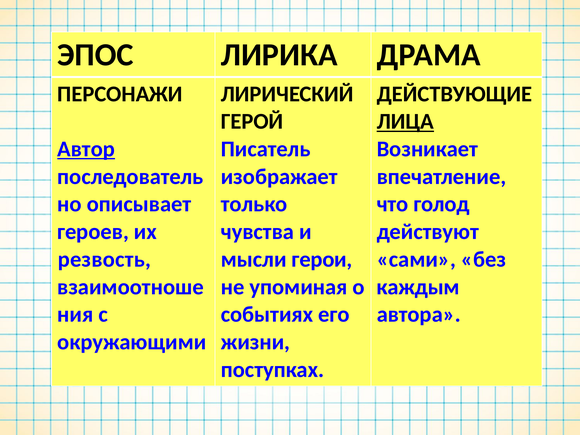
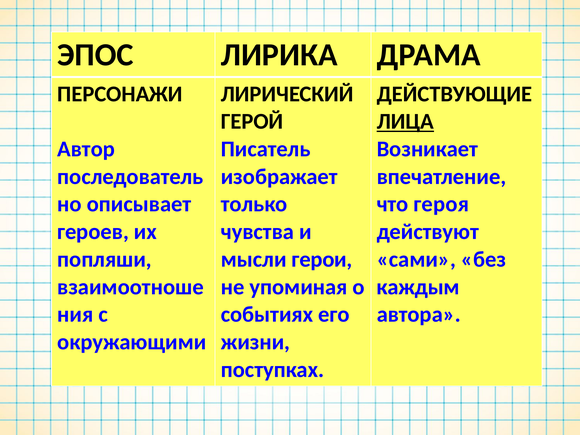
Автор underline: present -> none (86, 149)
голод: голод -> героя (441, 204)
резвость: резвость -> попляши (105, 259)
